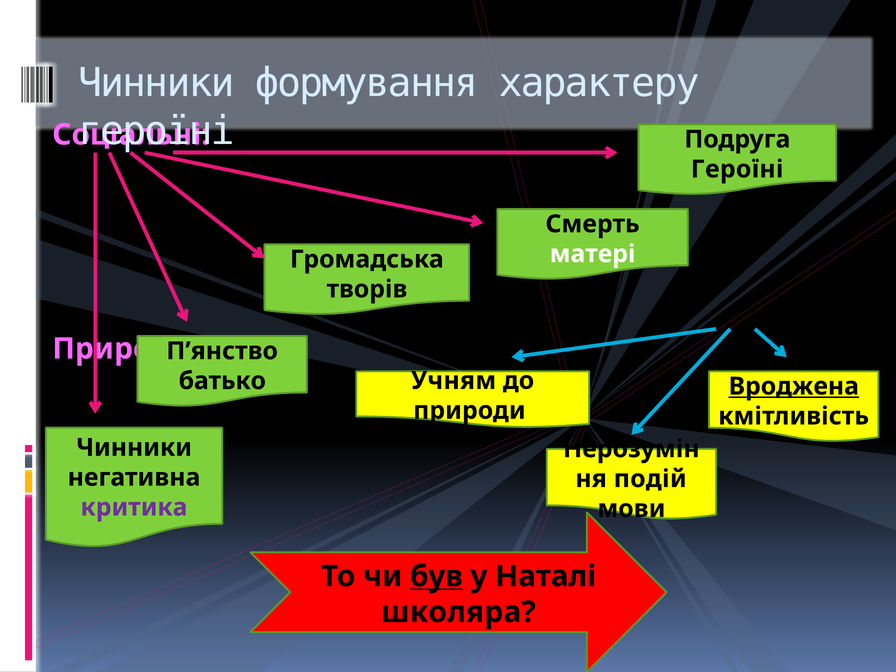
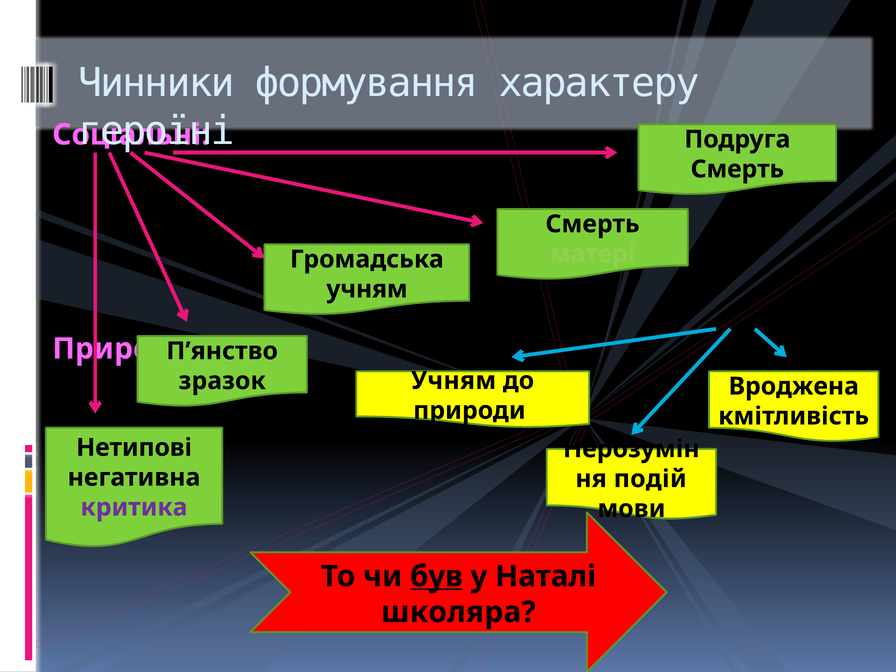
Героїні: Героїні -> Смерть (737, 169)
матері colour: white -> light green (593, 254)
творів: творів -> учням (367, 289)
батько: батько -> зразок (222, 381)
Вроджена underline: present -> none (794, 386)
Чинники: Чинники -> Нетипові (134, 448)
